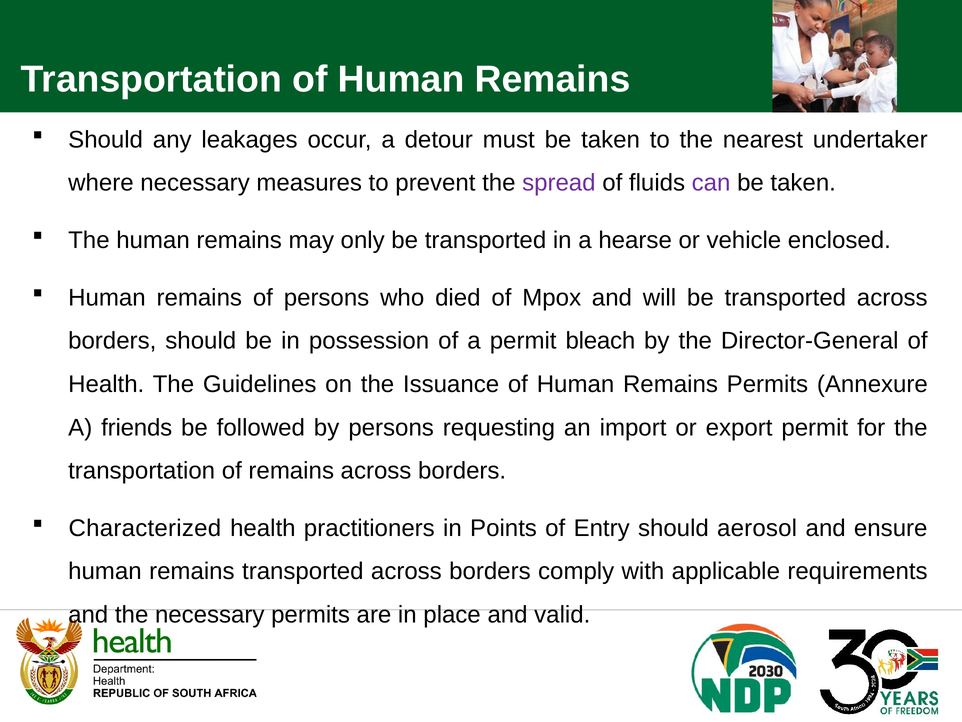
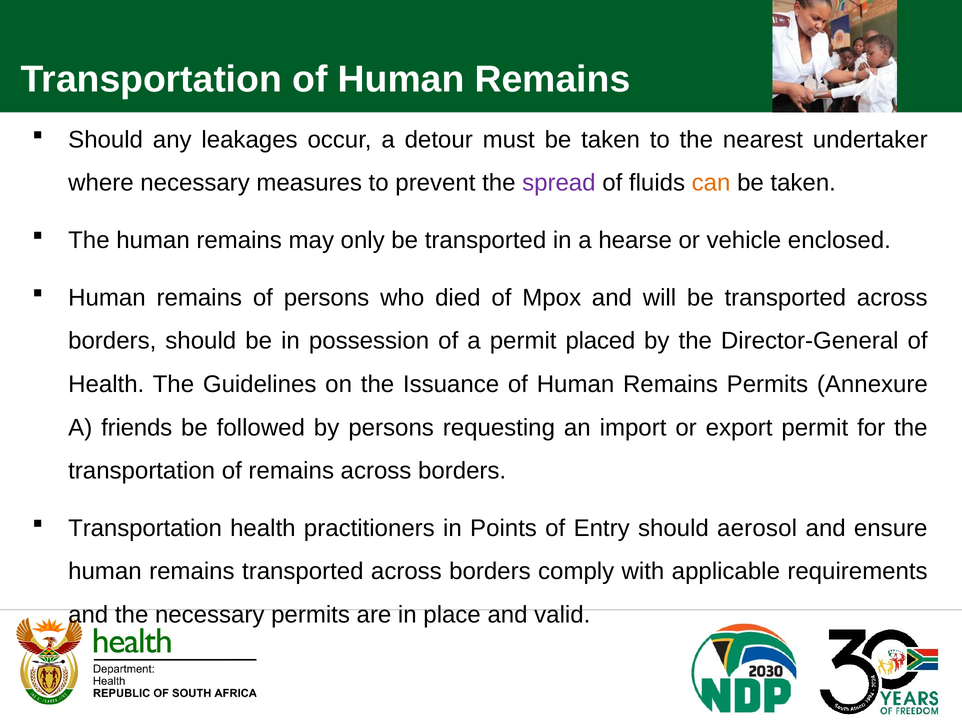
can colour: purple -> orange (711, 183)
bleach: bleach -> placed (600, 341)
Characterized: Characterized -> Transportation (145, 528)
